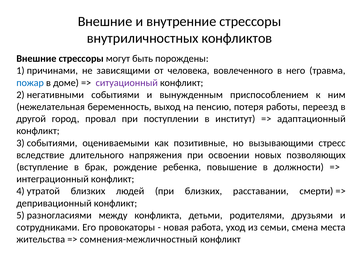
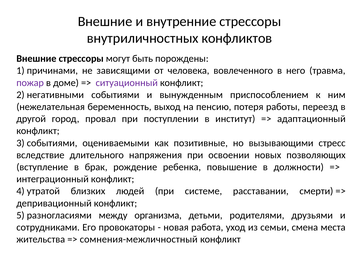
пожар colour: blue -> purple (30, 83)
при близких: близких -> системе (203, 192)
конфликта: конфликта -> организма (158, 216)
